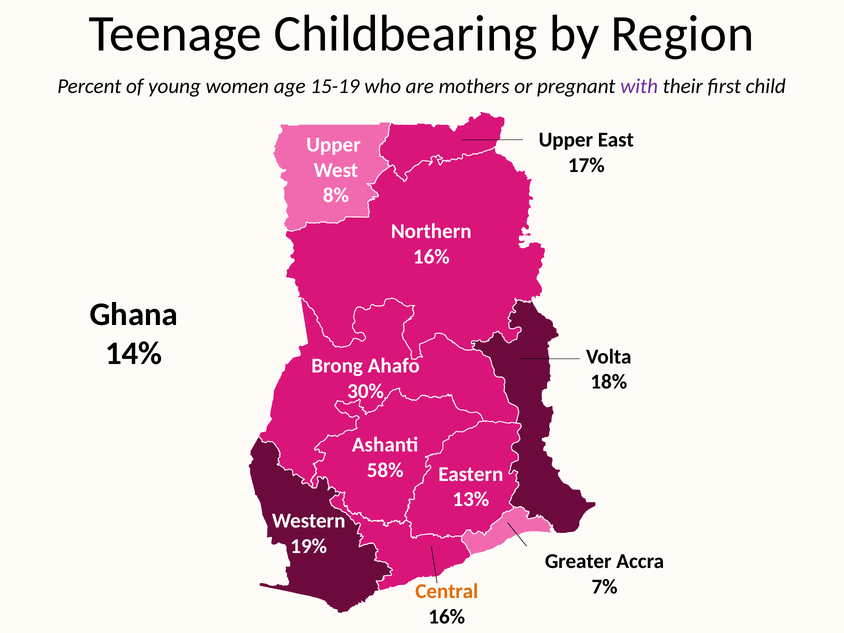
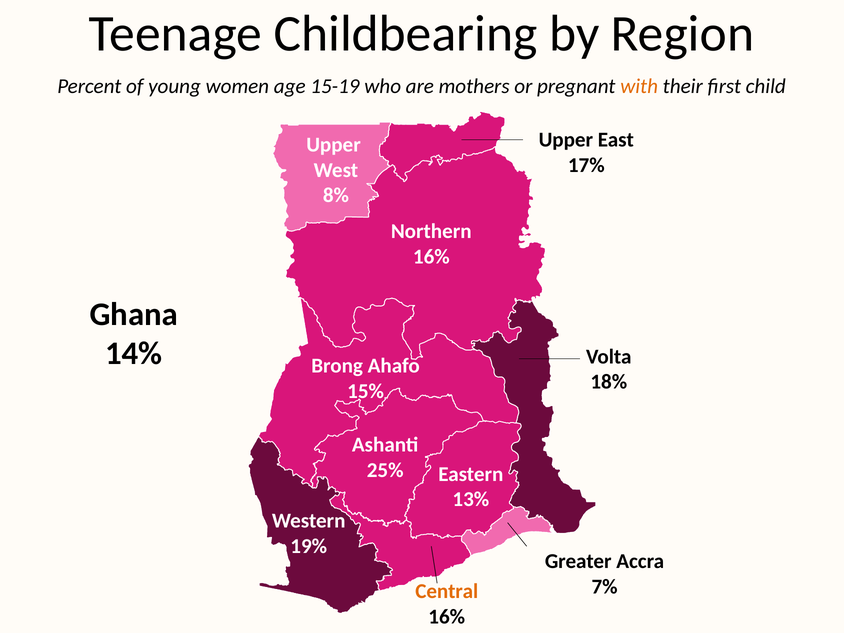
with colour: purple -> orange (639, 87)
30%: 30% -> 15% (366, 391)
58%: 58% -> 25% (385, 470)
